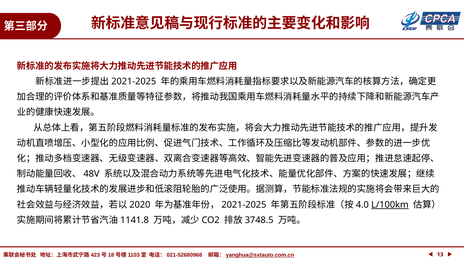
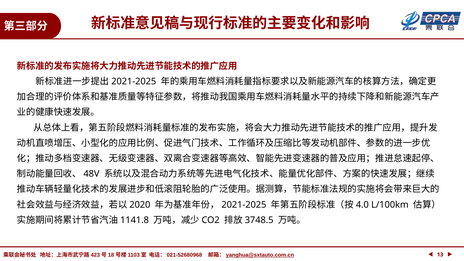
L/100km underline: present -> none (390, 205)
